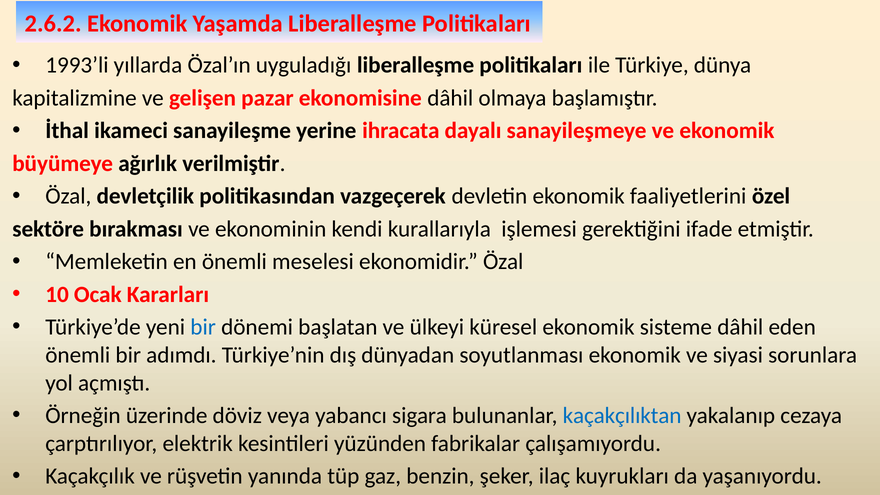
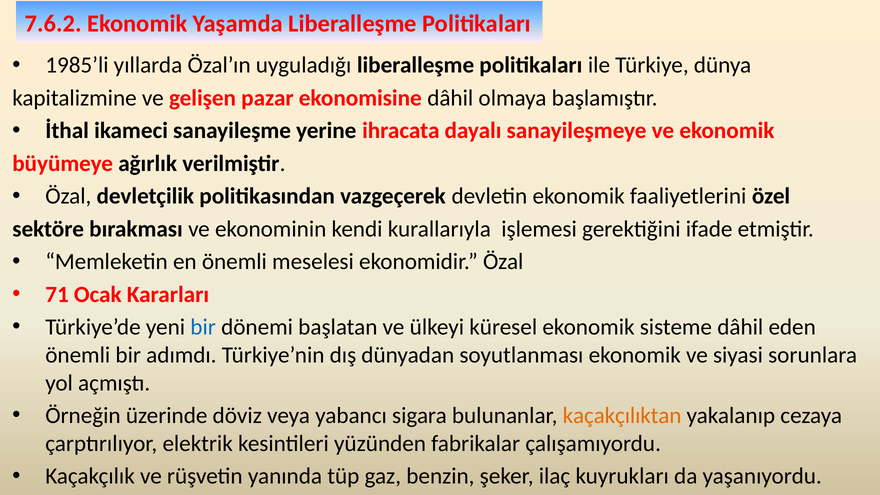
2.6.2: 2.6.2 -> 7.6.2 (53, 24)
1993’li: 1993’li -> 1985’li (77, 65)
10: 10 -> 71 (57, 294)
kaçakçılıktan colour: blue -> orange (622, 416)
